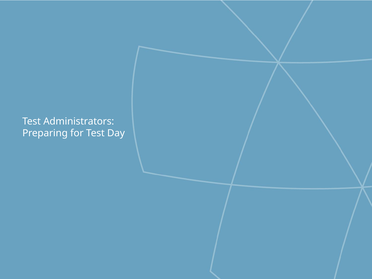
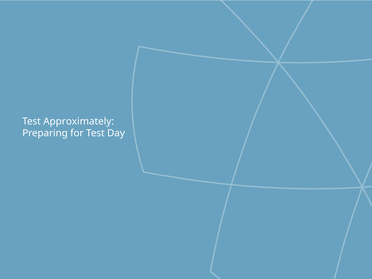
Administrators: Administrators -> Approximately (79, 121)
